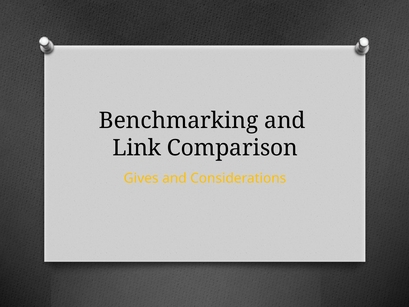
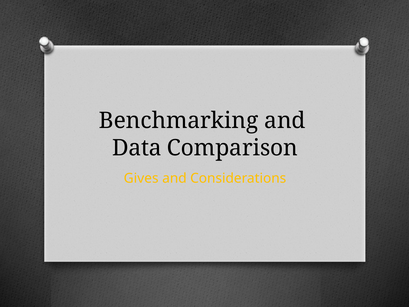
Link: Link -> Data (137, 148)
